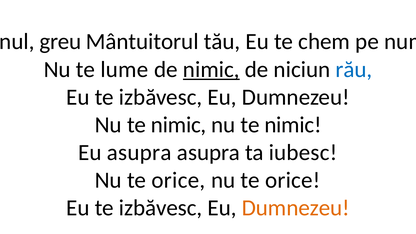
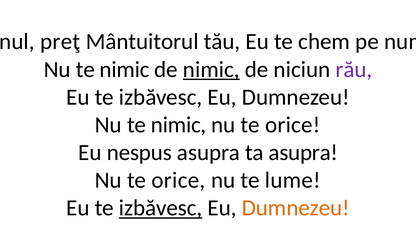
greu: greu -> preţ (60, 42)
lume: lume -> nimic (125, 69)
rău colour: blue -> purple (354, 69)
nimic: nimic -> orice (293, 125)
Eu asupra: asupra -> nespus (139, 153)
ta iubesc: iubesc -> asupra (303, 153)
orice: orice -> lume (293, 180)
izbăvesc underline: none -> present (161, 208)
